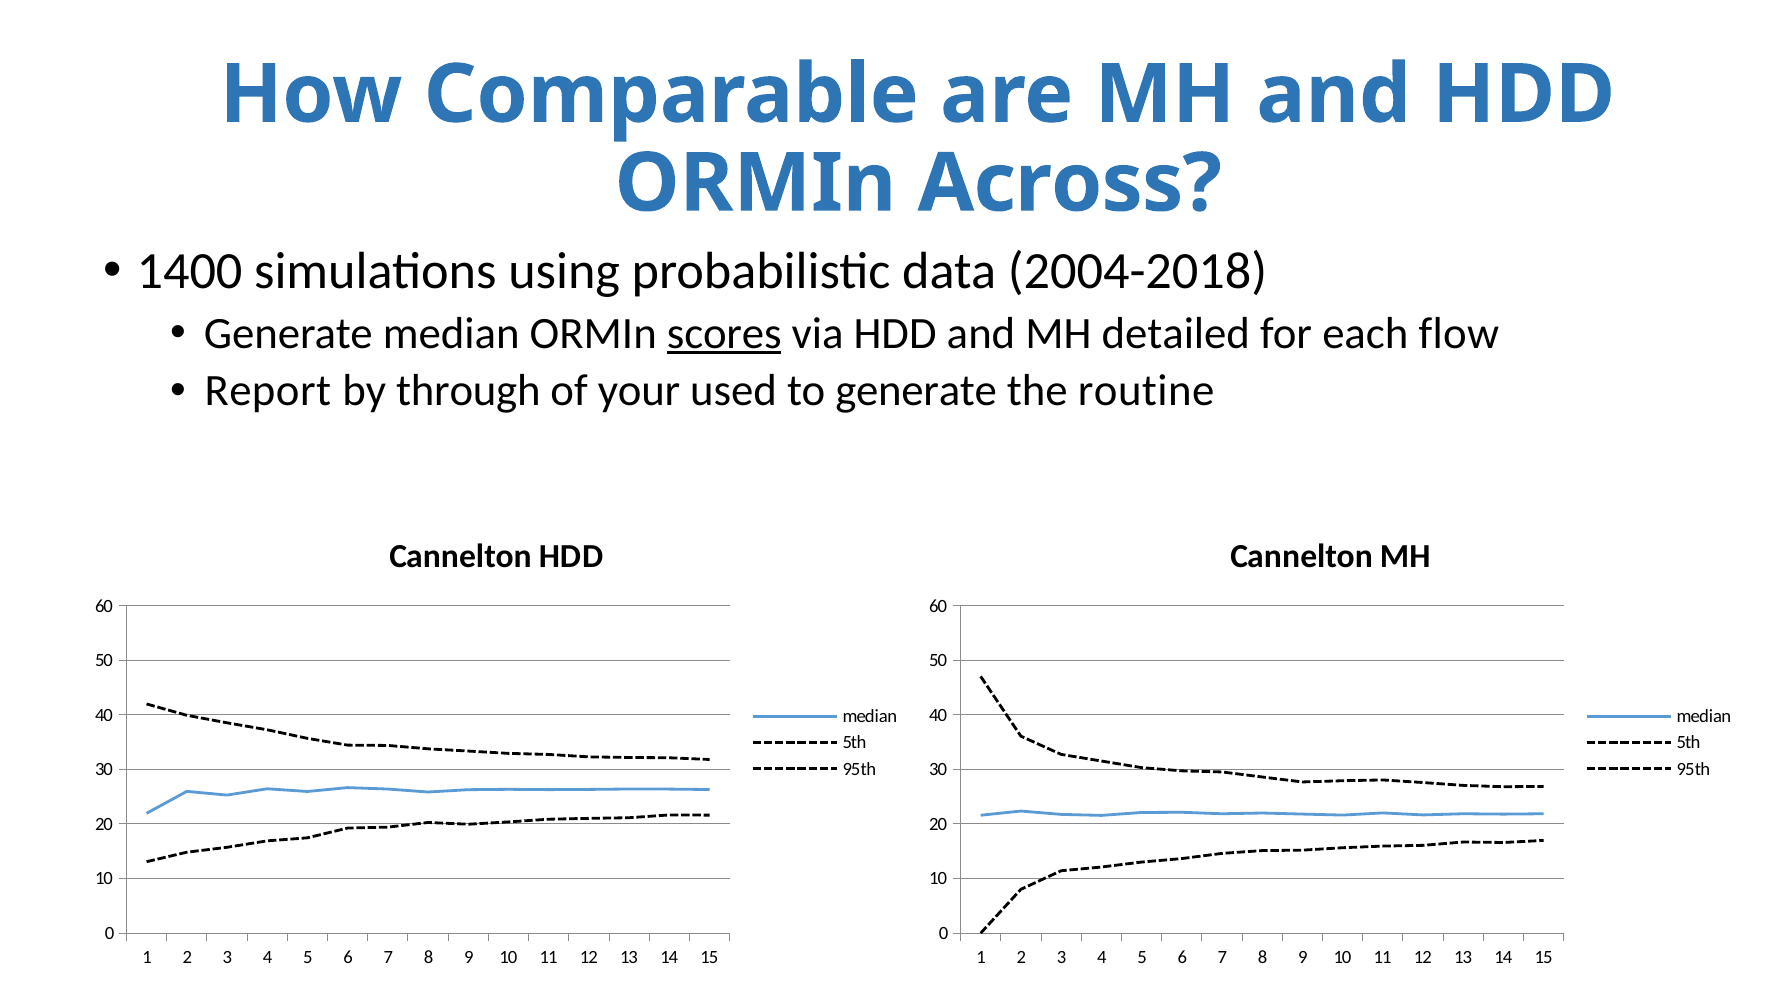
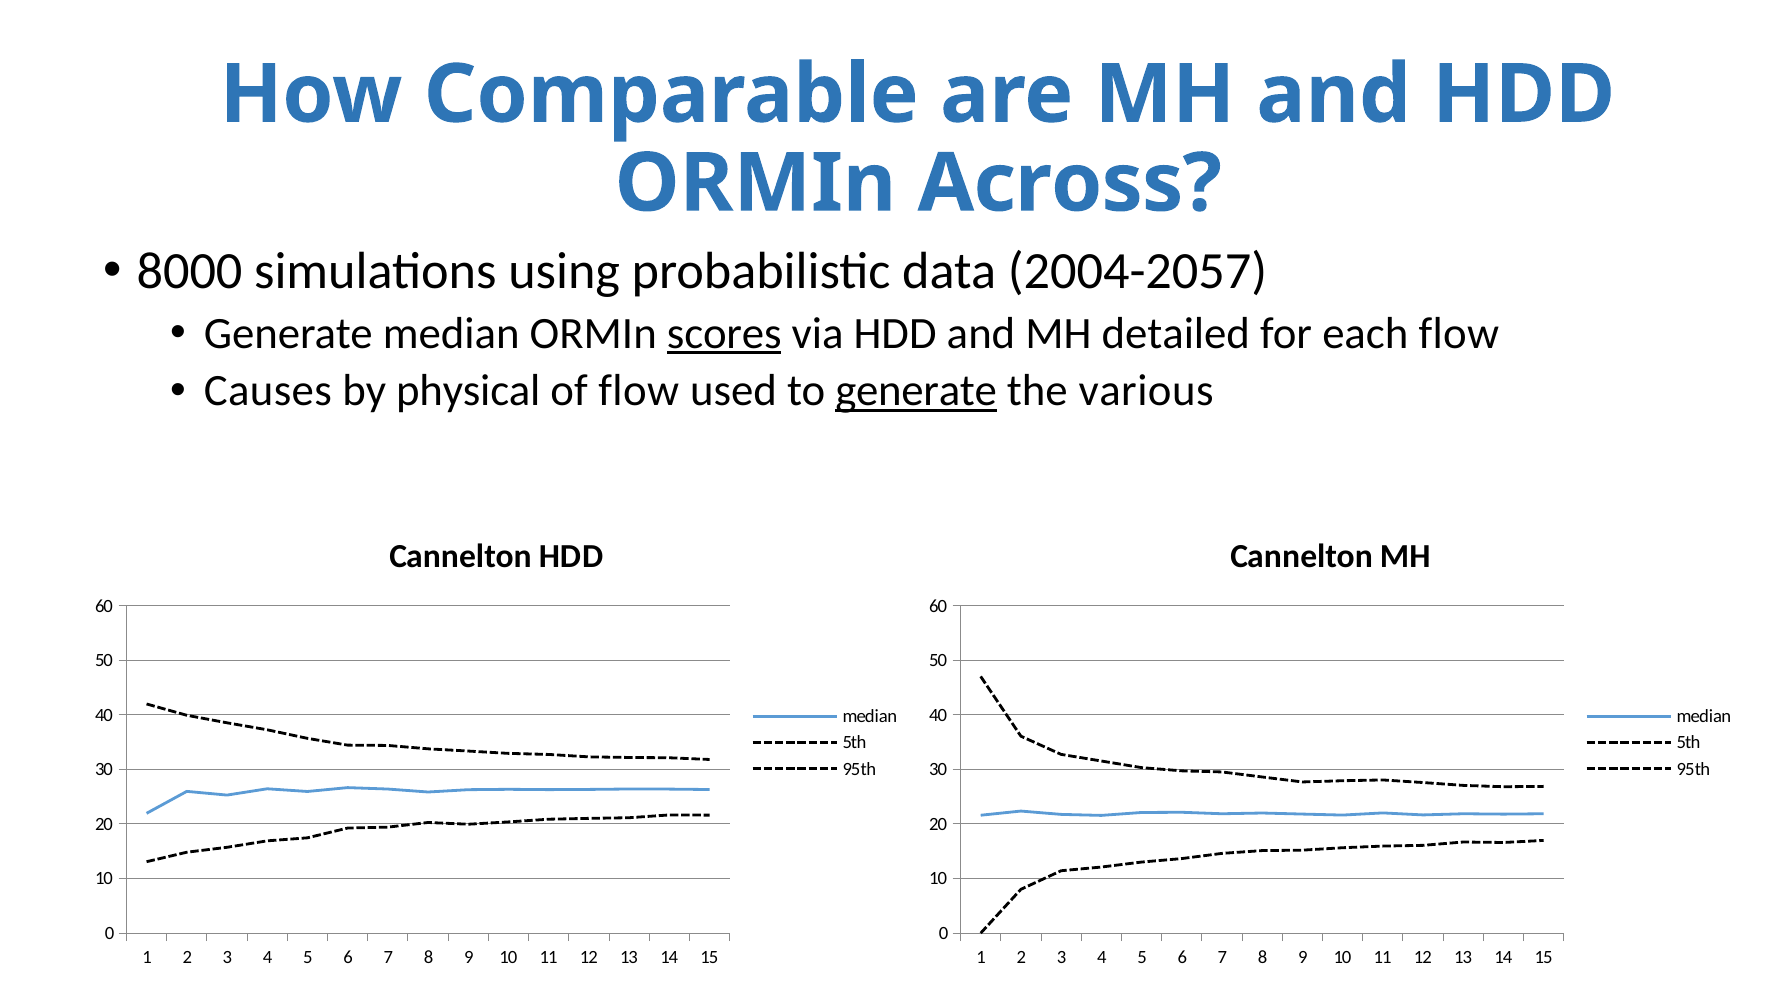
1400: 1400 -> 8000 (190, 272)
2004-2018: 2004-2018 -> 2004-2057 (1138, 272)
Report: Report -> Causes (268, 391)
through: through -> physical (468, 391)
of your: your -> flow (639, 391)
generate underline: none -> present (916, 391)
routine: routine -> various (1146, 391)
